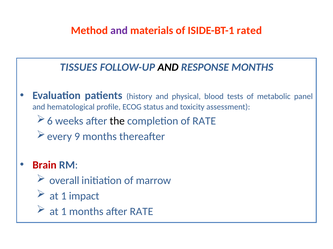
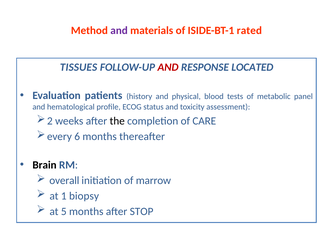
AND colour: black -> red (168, 67)
RESPONSE MONTHS: MONTHS -> LOCATED (252, 67)
6: 6 -> 2 (50, 121)
of RATE: RATE -> CARE (204, 121)
9: 9 -> 6 (77, 137)
Brain colour: red -> black (45, 165)
impact: impact -> biopsy (84, 196)
1: 1 -> 5 (64, 212)
after RATE: RATE -> STOP (142, 212)
